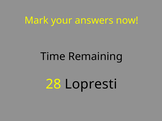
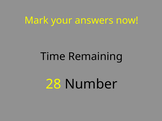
Lopresti: Lopresti -> Number (91, 84)
